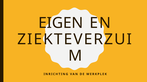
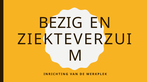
EIGEN: EIGEN -> BEZIG (61, 23)
